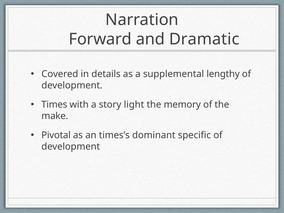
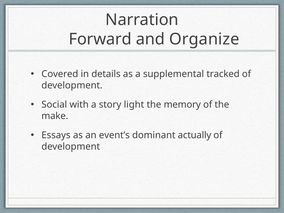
Dramatic: Dramatic -> Organize (204, 39)
lengthy: lengthy -> tracked (223, 74)
Times: Times -> Social (54, 105)
Pivotal: Pivotal -> Essays (56, 135)
times’s: times’s -> event’s (114, 135)
specific: specific -> actually (194, 135)
